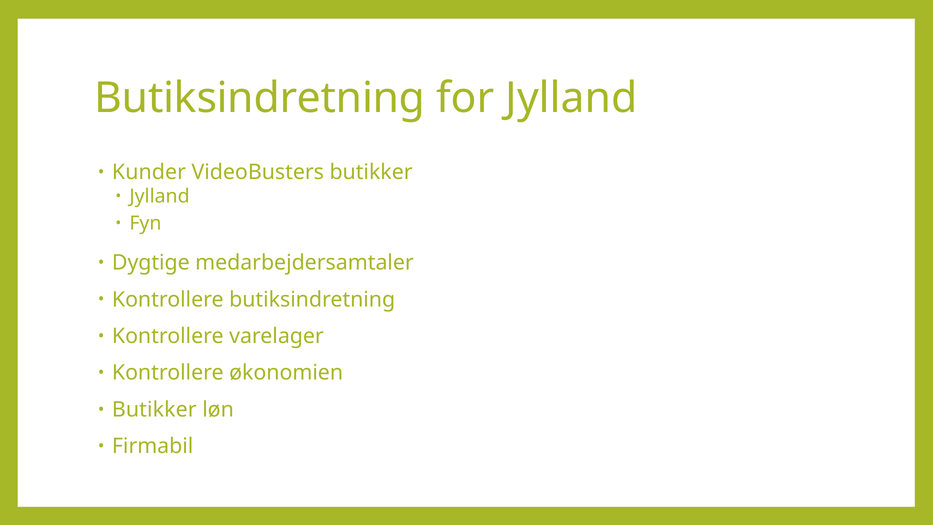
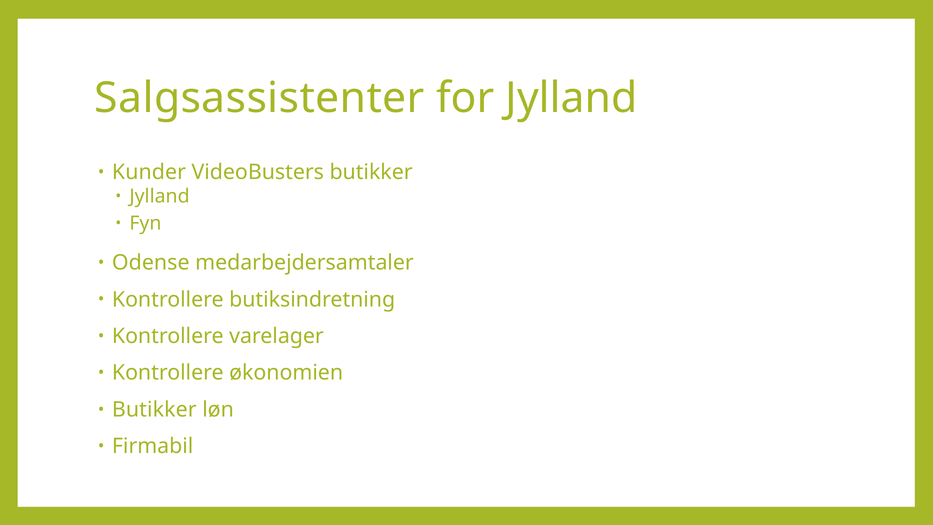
Butiksindretning: Butiksindretning -> Salgsassistenter (260, 98)
Dygtige: Dygtige -> Odense (151, 263)
